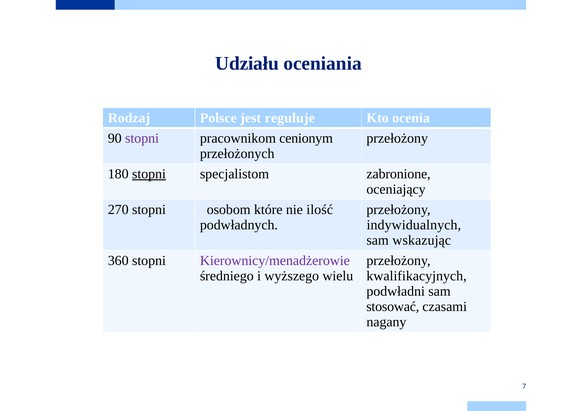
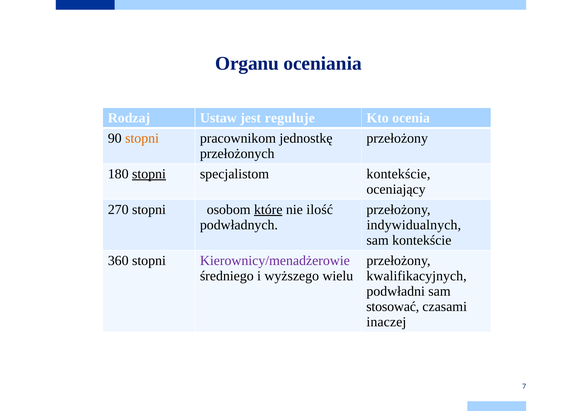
Udziału: Udziału -> Organu (247, 64)
Polsce: Polsce -> Ustaw (218, 118)
stopni colour: purple -> orange (142, 138)
cenionym: cenionym -> jednostkę (306, 138)
specjalistom zabronione: zabronione -> kontekście (398, 174)
które underline: none -> present (268, 210)
sam wskazując: wskazując -> kontekście (422, 240)
nagany: nagany -> inaczej (386, 322)
